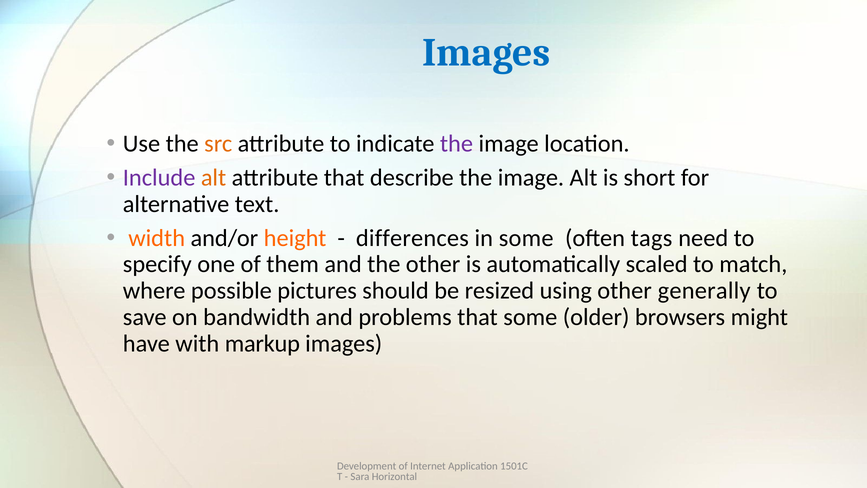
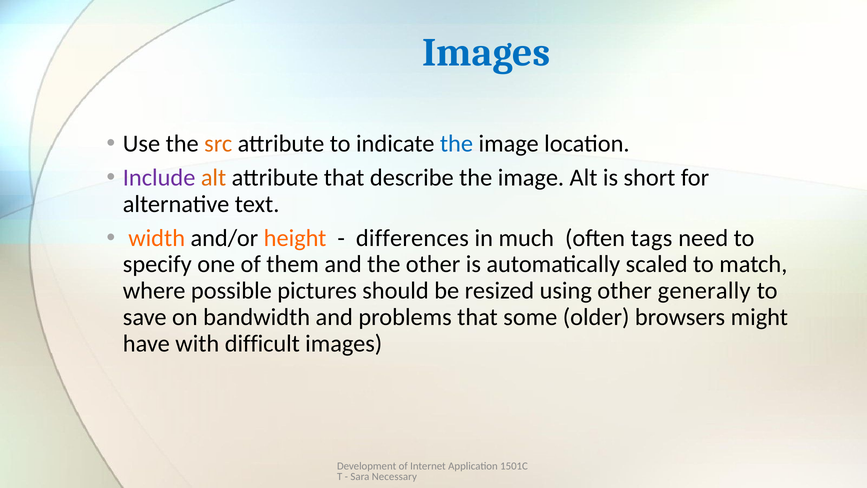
the colour: purple -> blue (457, 144)
in some: some -> much (526, 238)
markup: markup -> difficult (262, 343)
Horizontal: Horizontal -> Necessary (394, 476)
